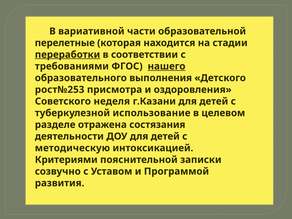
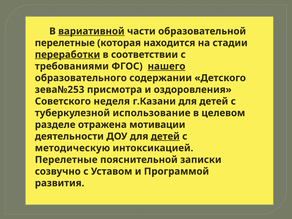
вариативной underline: none -> present (91, 31)
выполнения: выполнения -> содержании (161, 78)
рост№253: рост№253 -> зева№253 (60, 90)
состязания: состязания -> мотивации (157, 125)
детей underline: none -> present (165, 136)
Критериями: Критериями -> Перелетные (66, 160)
